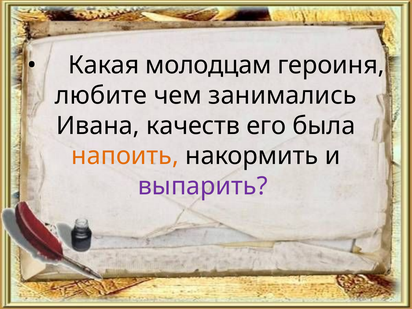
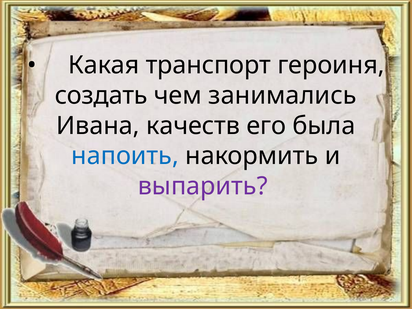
молодцам: молодцам -> транспорт (208, 65)
любите: любите -> создать (101, 96)
напоить colour: orange -> blue (125, 156)
